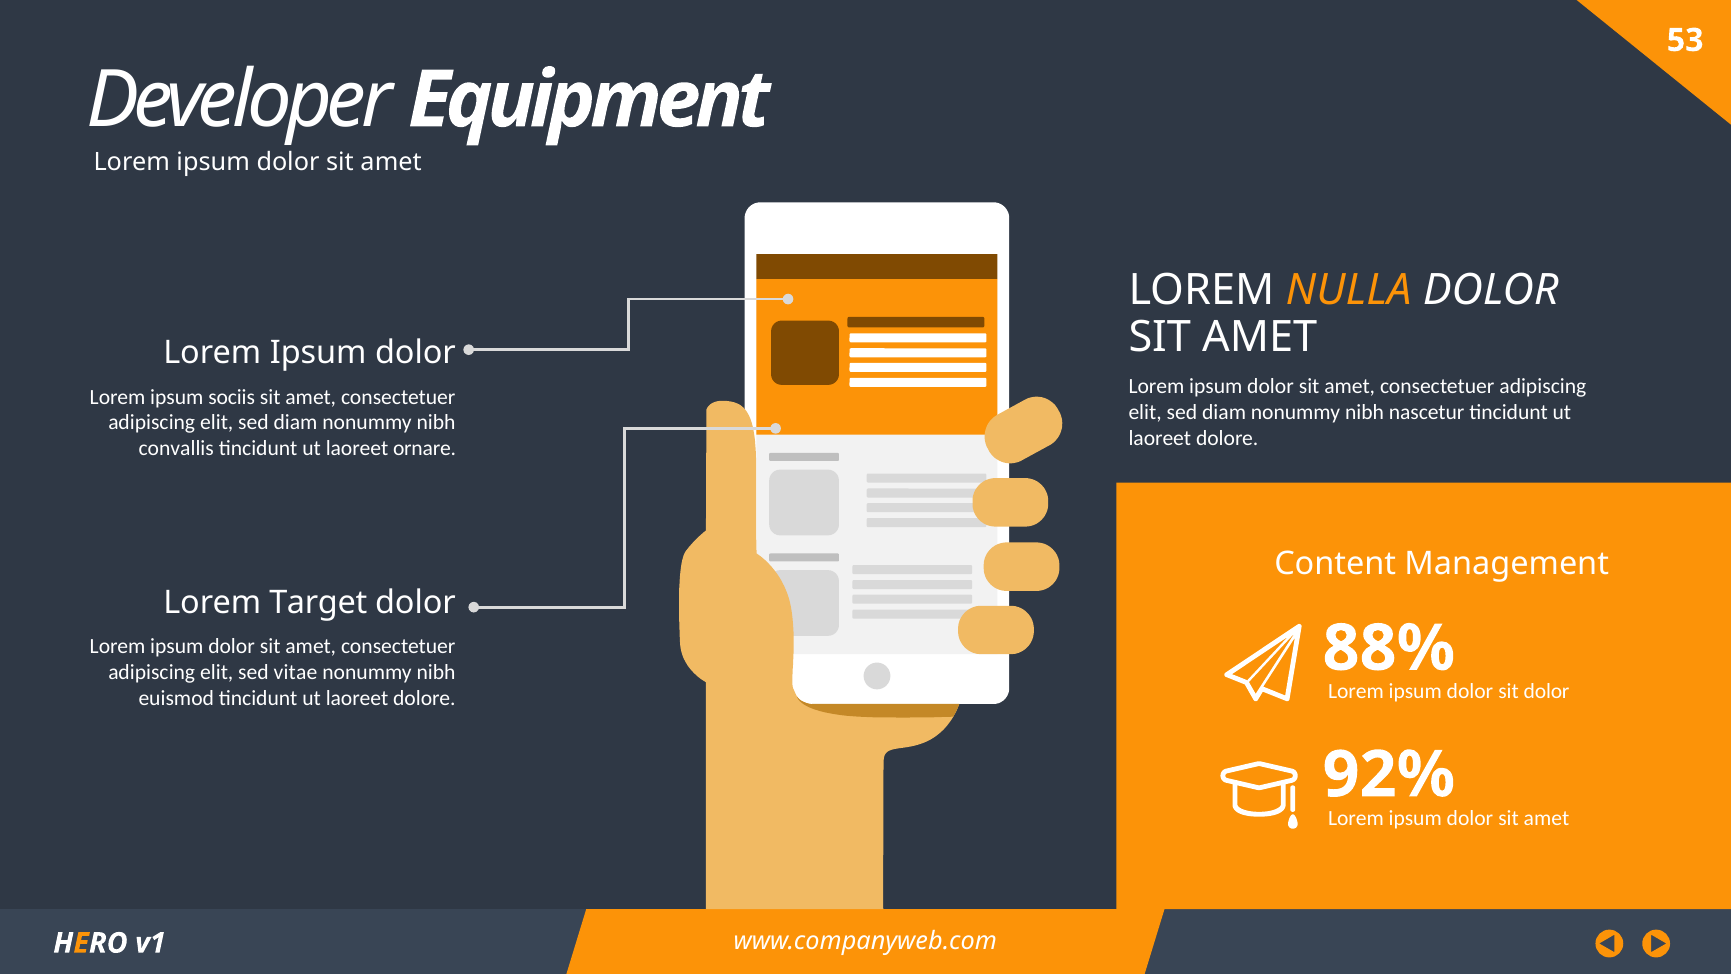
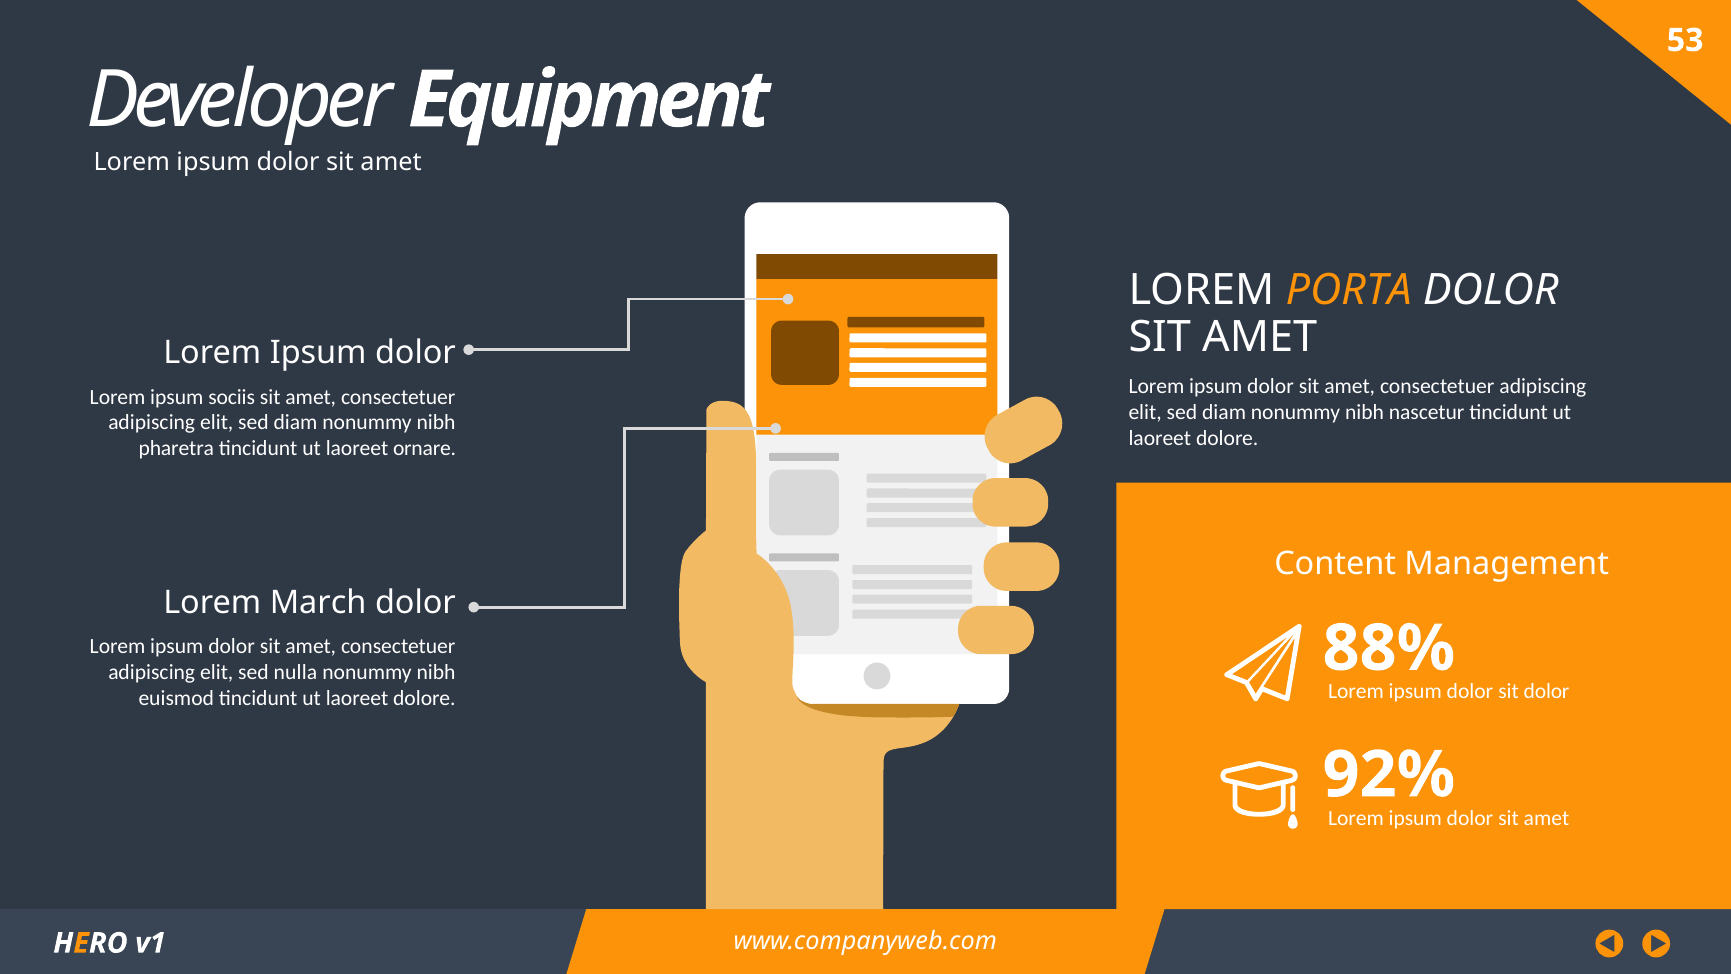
NULLA: NULLA -> PORTA (1349, 290)
convallis: convallis -> pharetra (176, 449)
Target: Target -> March (318, 603)
vitae: vitae -> nulla (295, 673)
